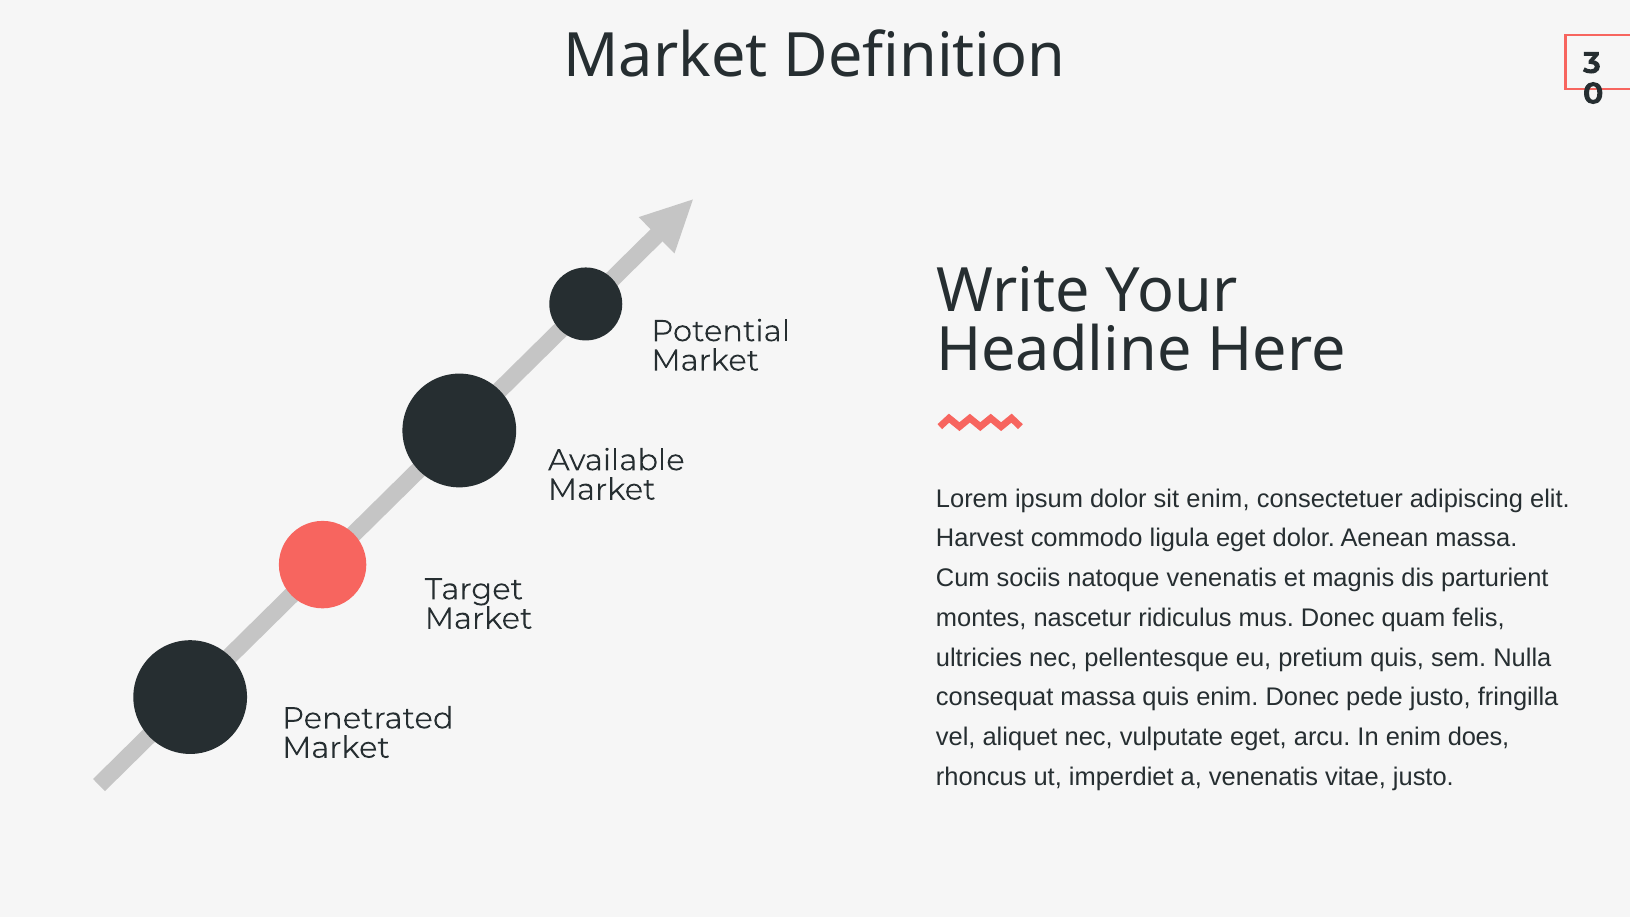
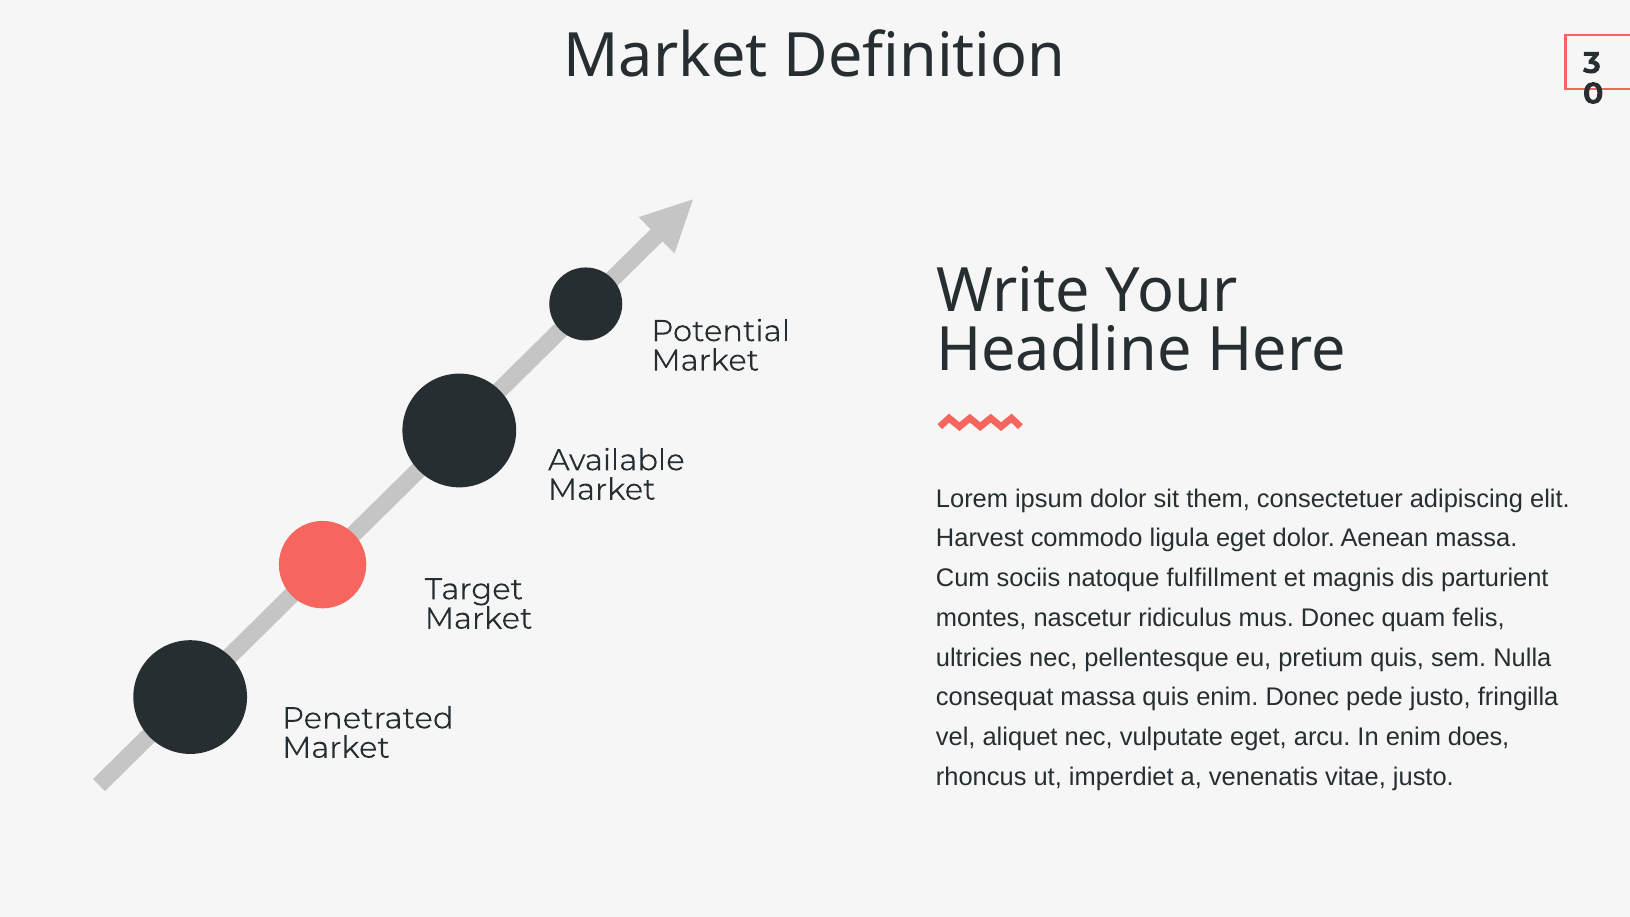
sit enim: enim -> them (1218, 499)
natoque venenatis: venenatis -> fulfillment (1222, 578)
